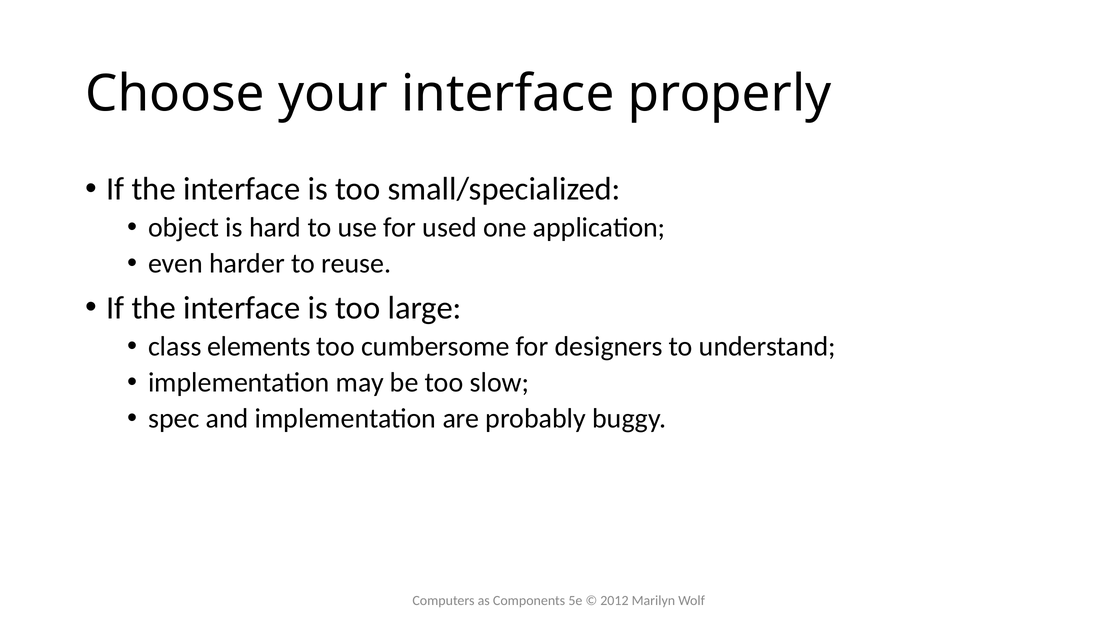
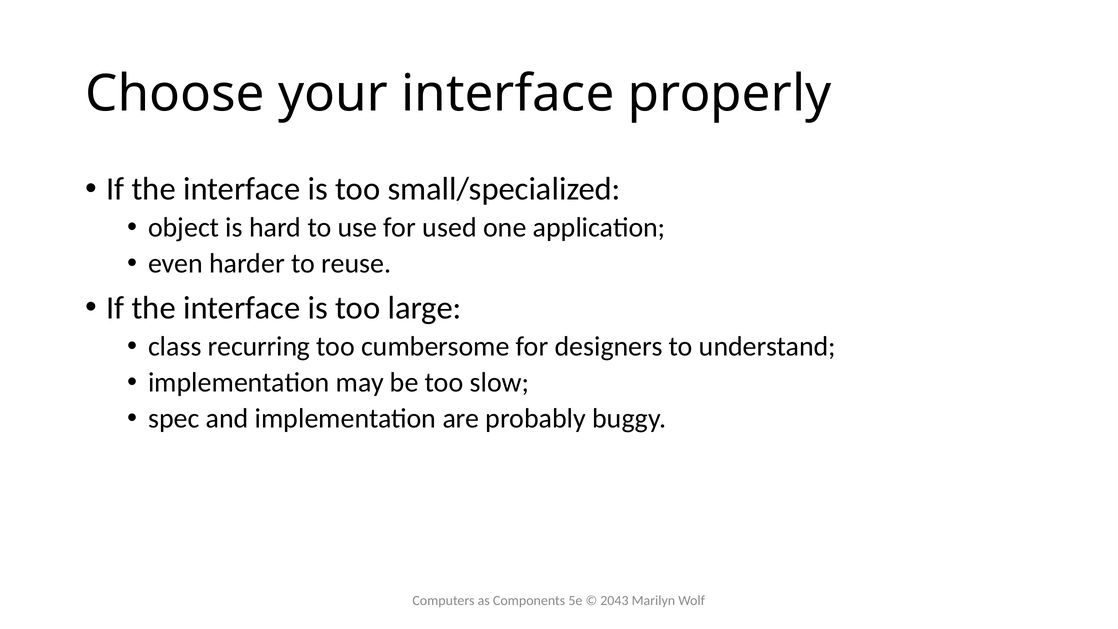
elements: elements -> recurring (259, 346)
2012: 2012 -> 2043 (614, 600)
